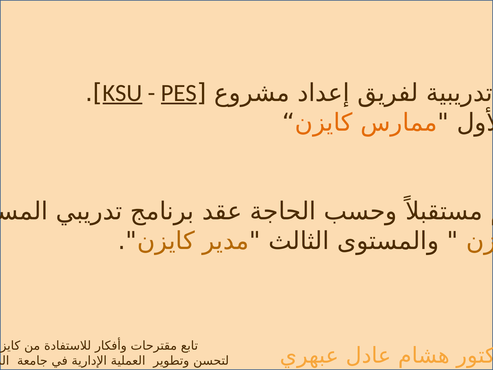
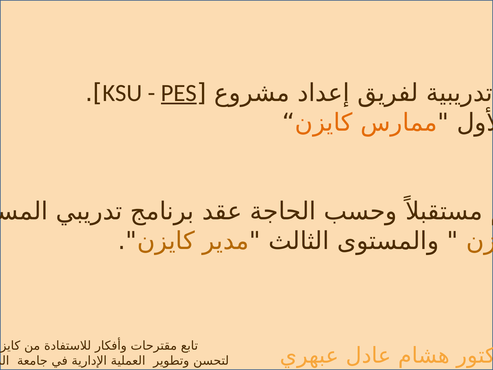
KSU underline: present -> none (122, 93)
